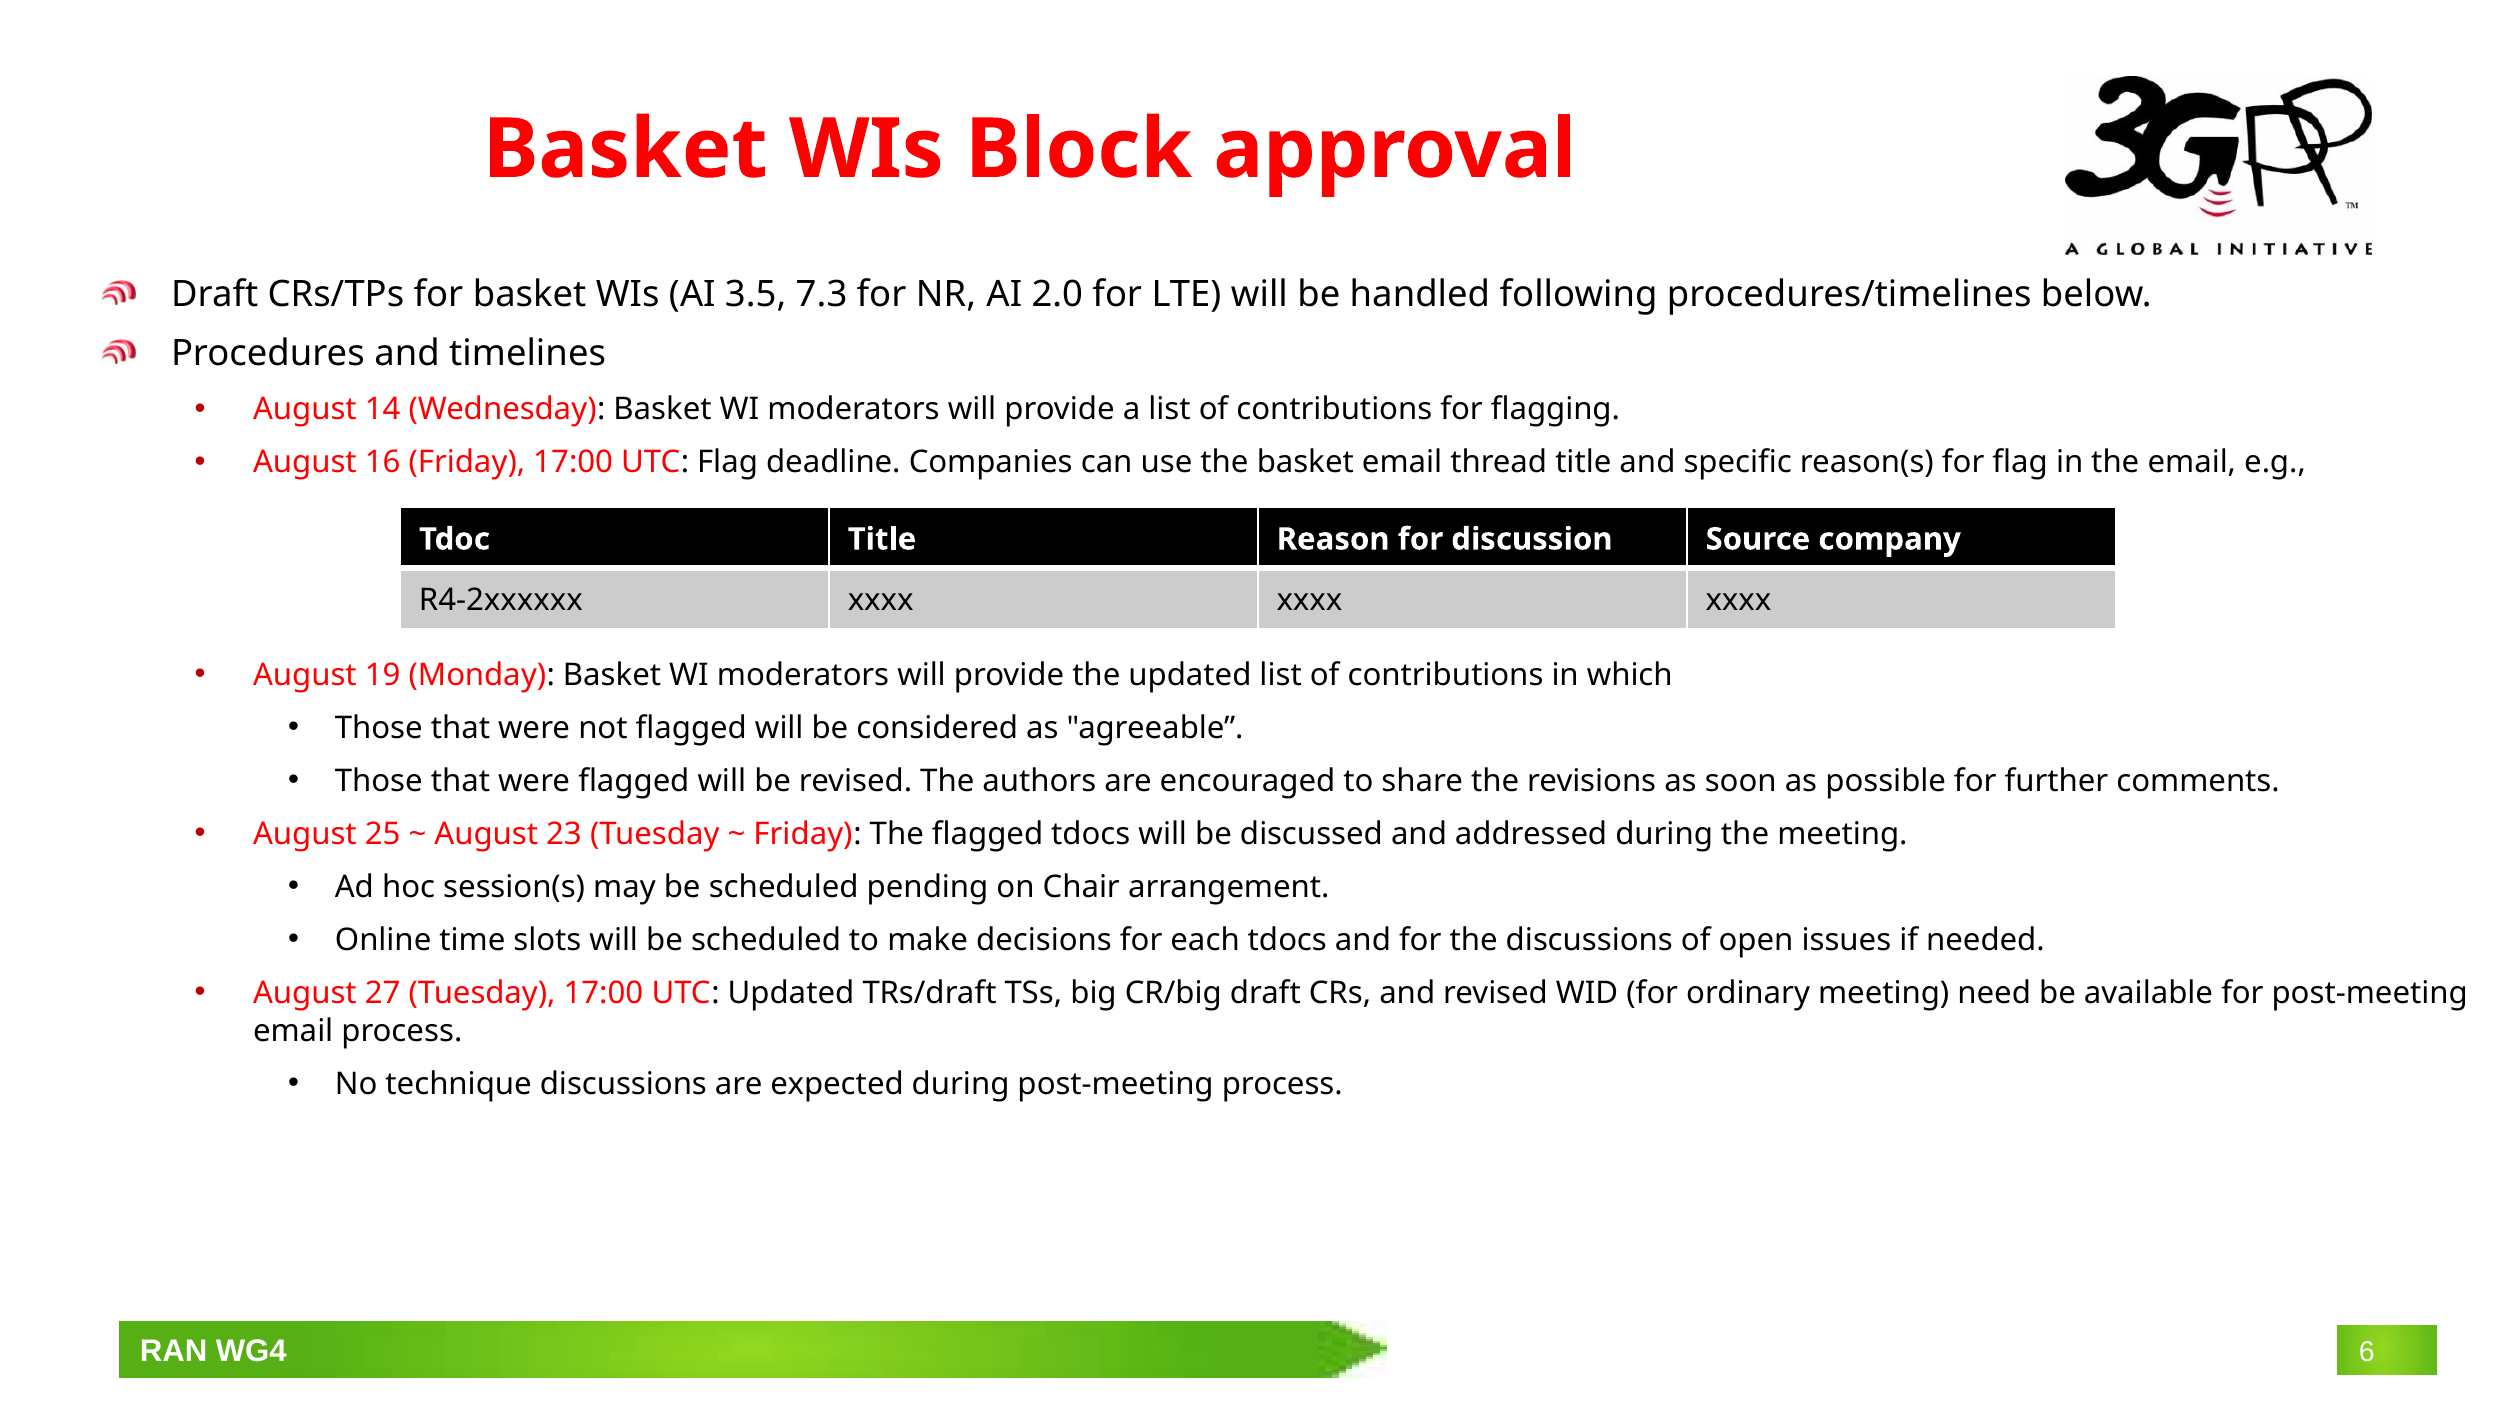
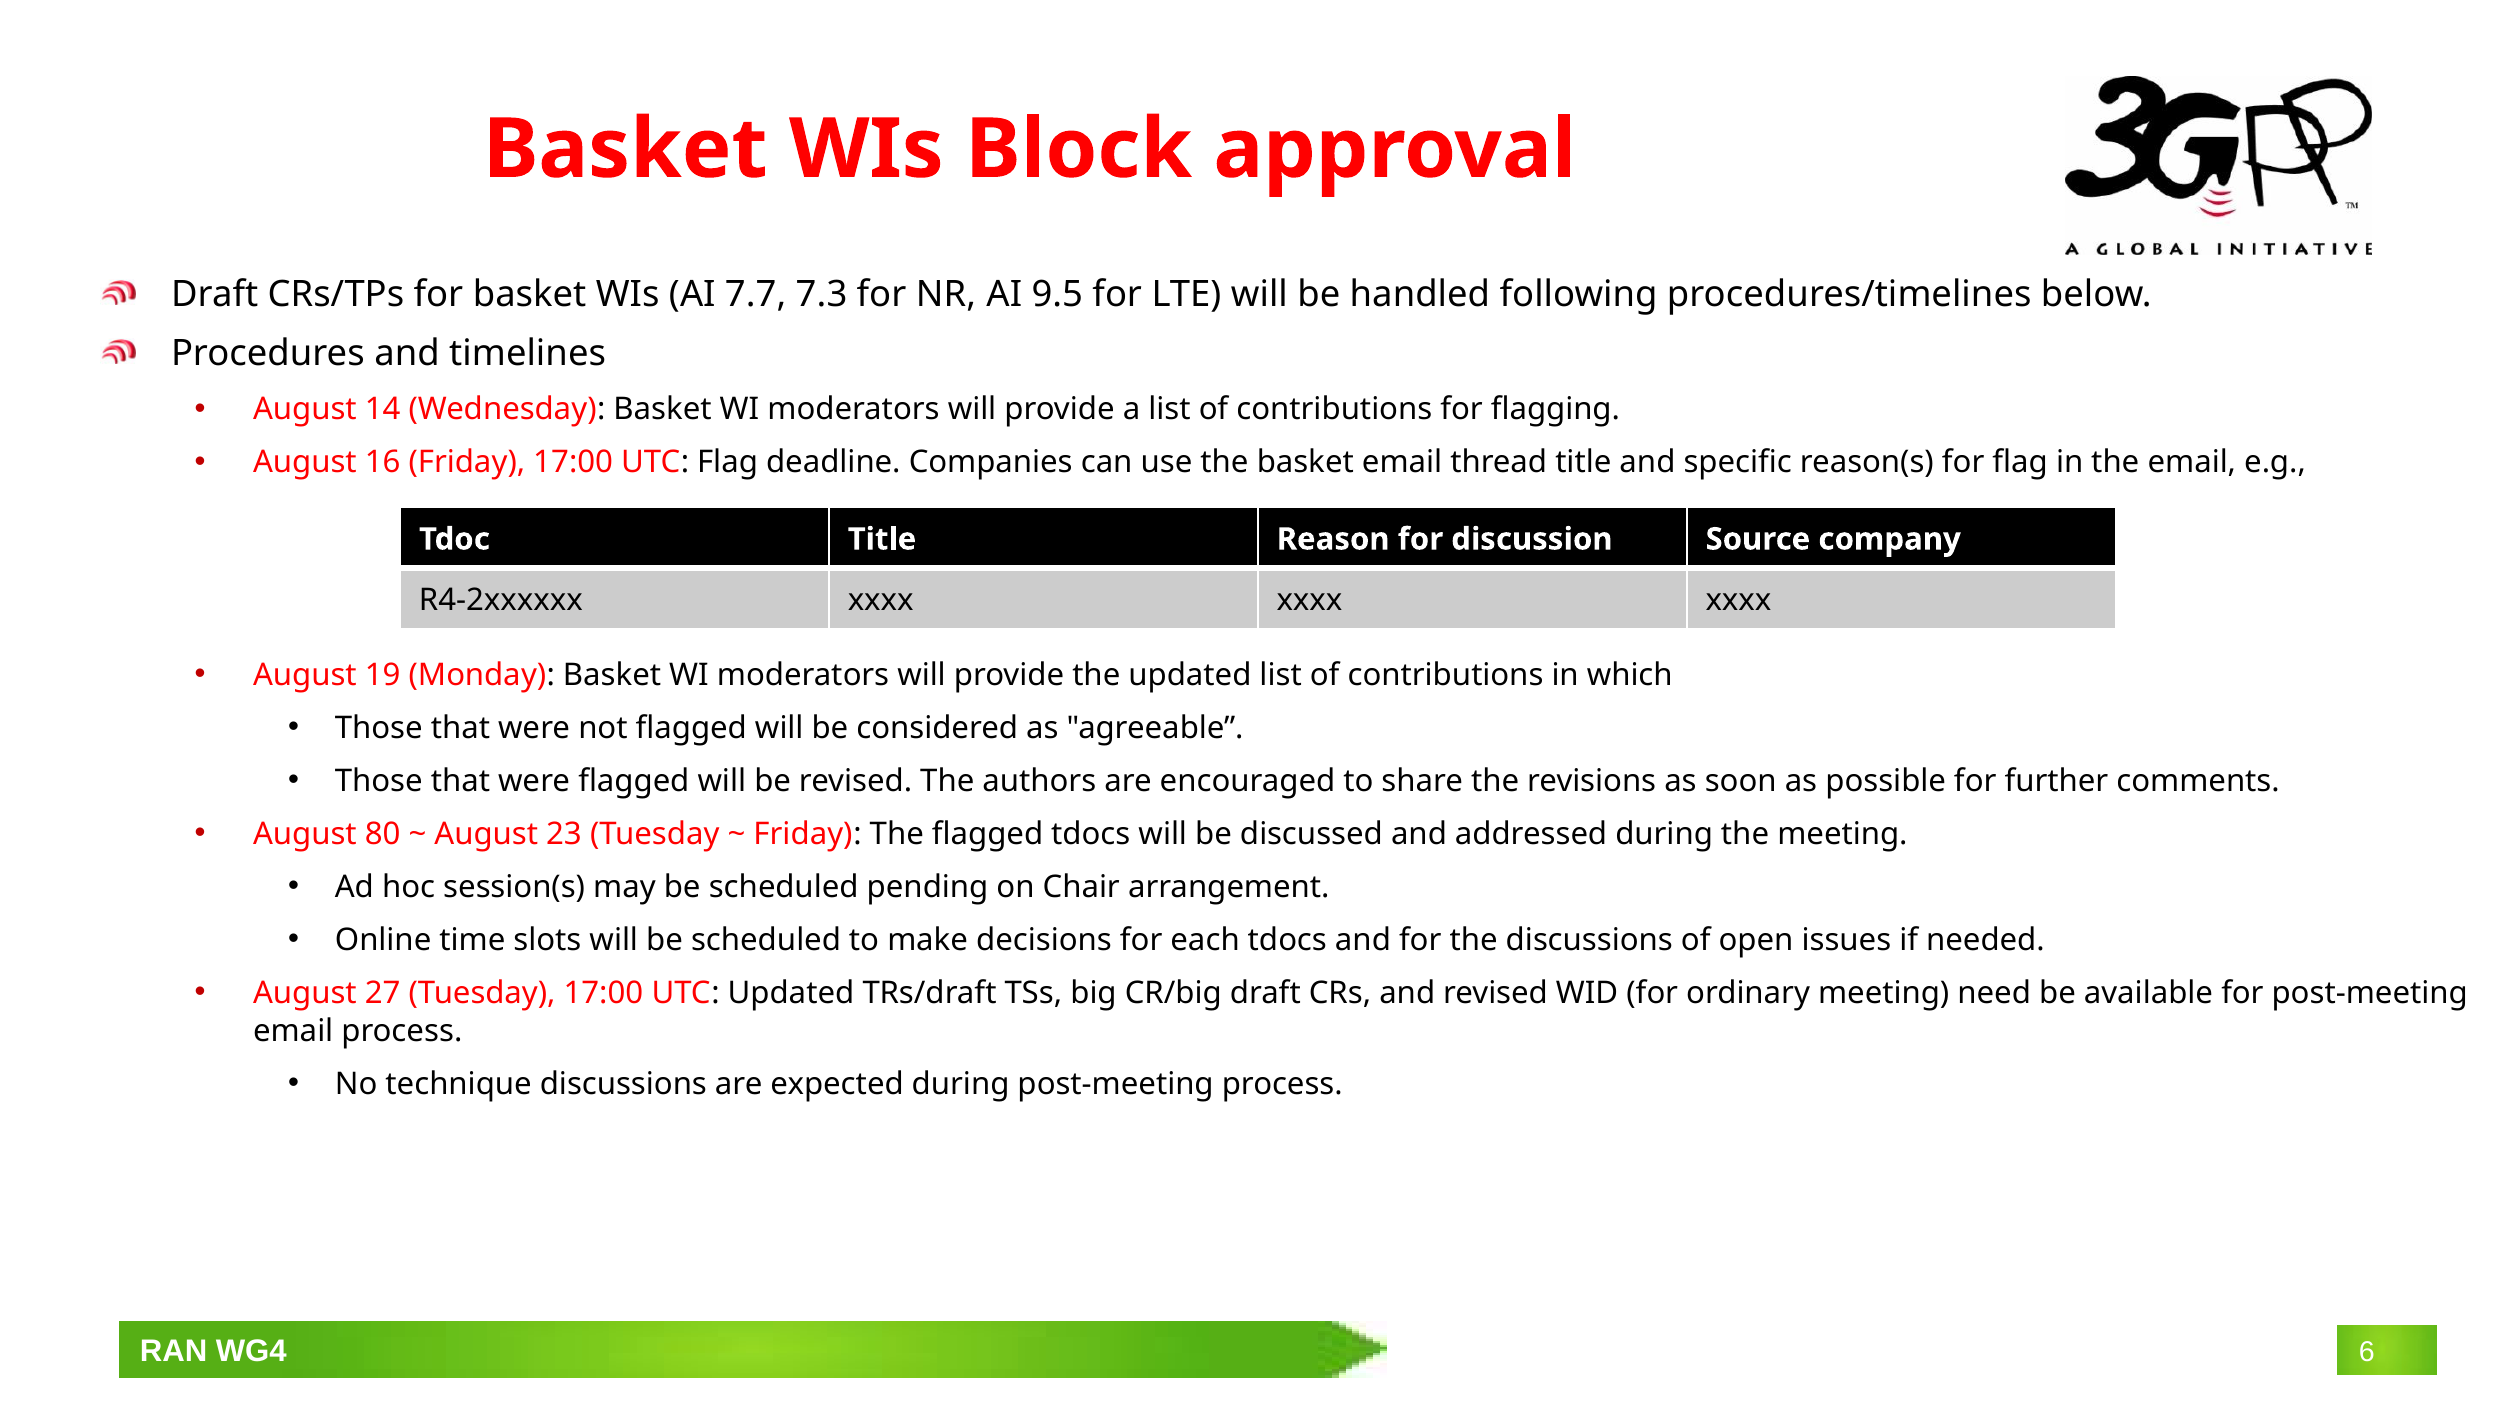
3.5: 3.5 -> 7.7 (756, 294)
2.0: 2.0 -> 9.5 (1057, 294)
25: 25 -> 80 (383, 834)
